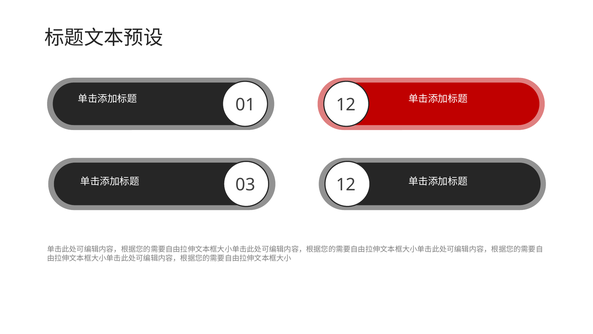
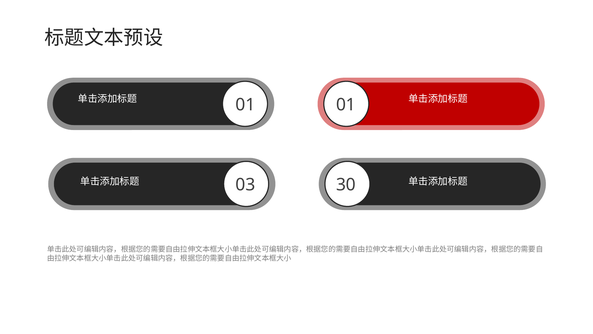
01 12: 12 -> 01 (346, 105)
03 12: 12 -> 30 (346, 184)
